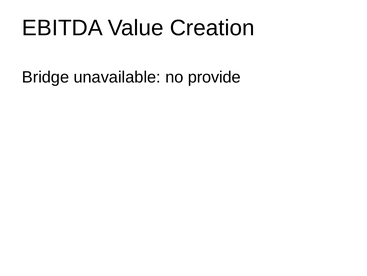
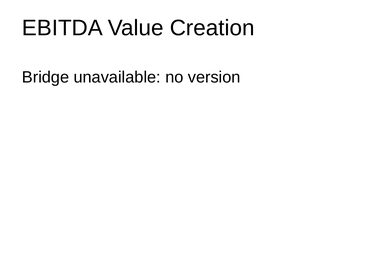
provide: provide -> version (214, 77)
